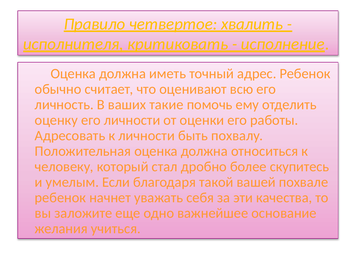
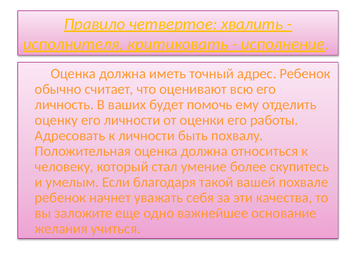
такие: такие -> будет (166, 105)
дробно: дробно -> умение (204, 167)
